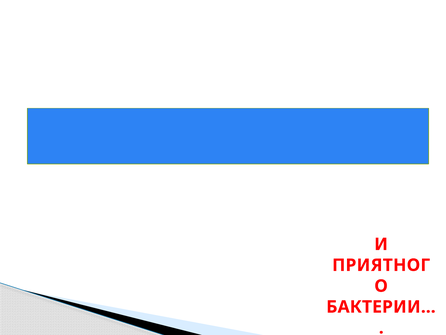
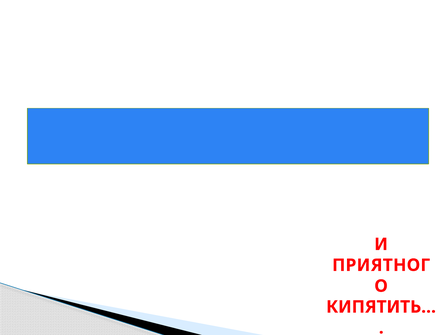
БАКТЕРИИ…: БАКТЕРИИ… -> КИПЯТИТЬ… (381, 306)
